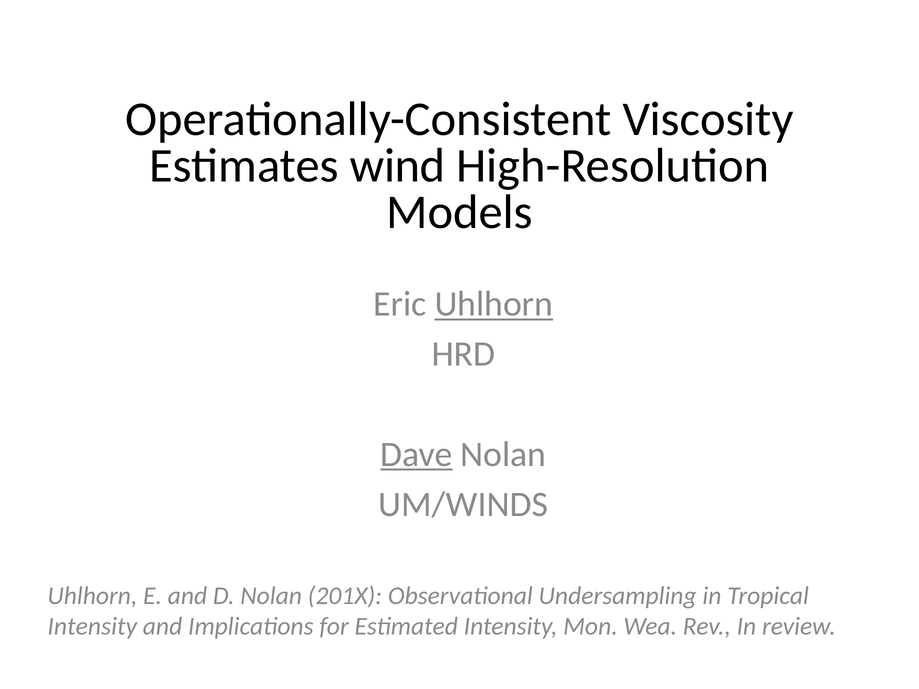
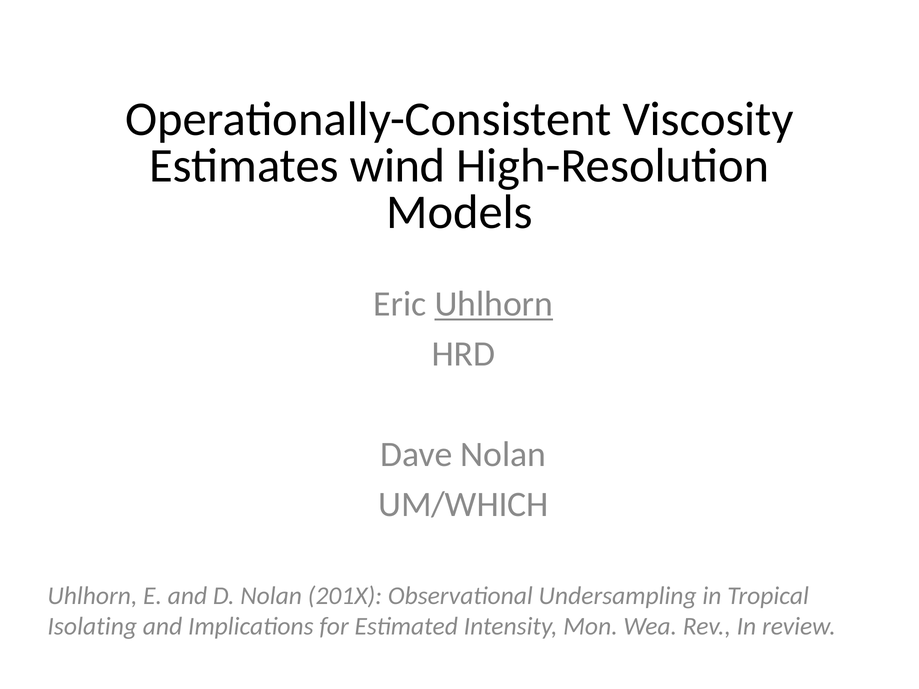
Dave underline: present -> none (416, 454)
UM/WINDS: UM/WINDS -> UM/WHICH (463, 505)
Intensity: Intensity -> Isolating (92, 626)
